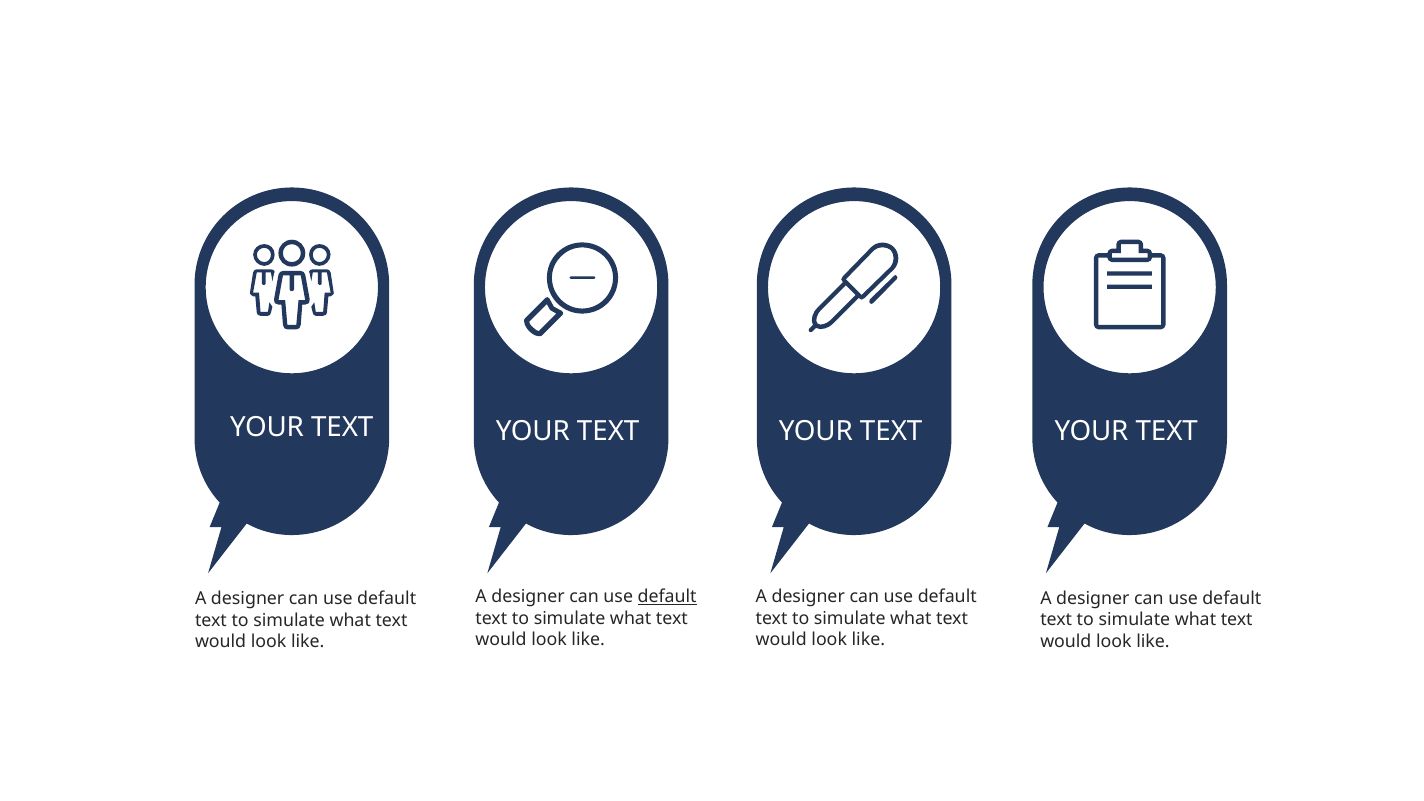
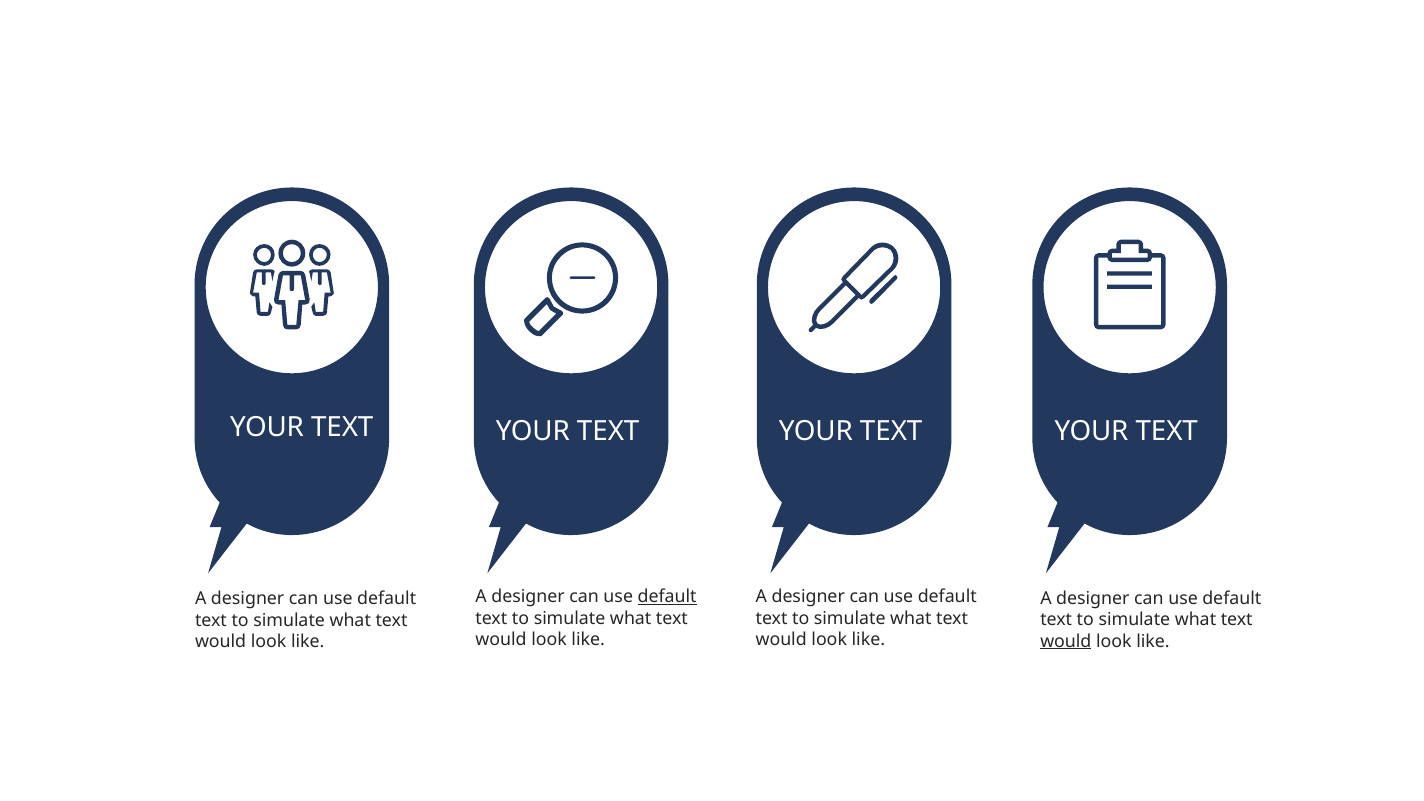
would underline: none -> present (1066, 641)
